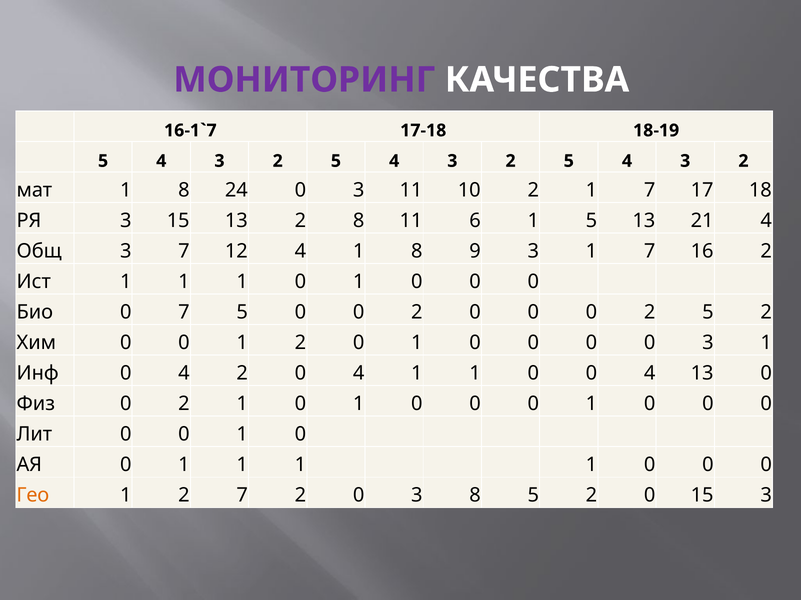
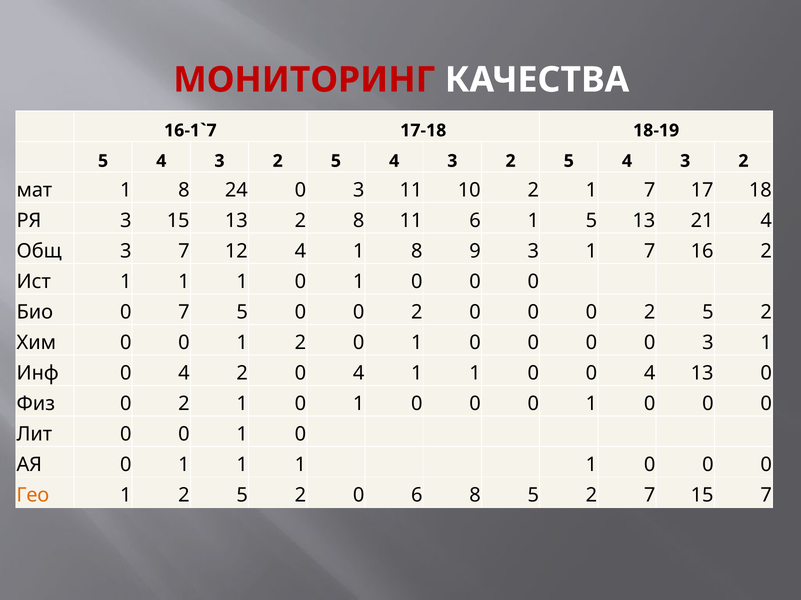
МОНИТОРИНГ colour: purple -> red (304, 80)
1 2 7: 7 -> 5 (242, 496)
2 0 3: 3 -> 6 (417, 496)
5 2 0: 0 -> 7 (650, 496)
15 3: 3 -> 7 (766, 496)
